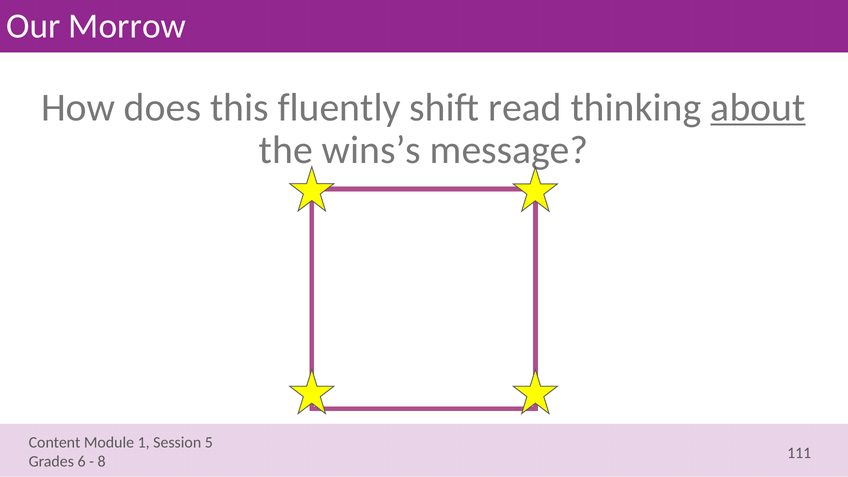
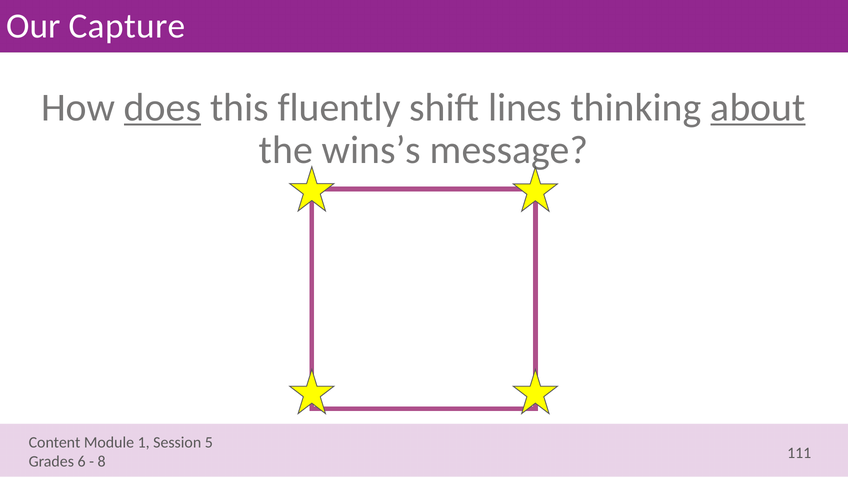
Morrow: Morrow -> Capture (127, 26)
does underline: none -> present (163, 107)
read: read -> lines (525, 107)
